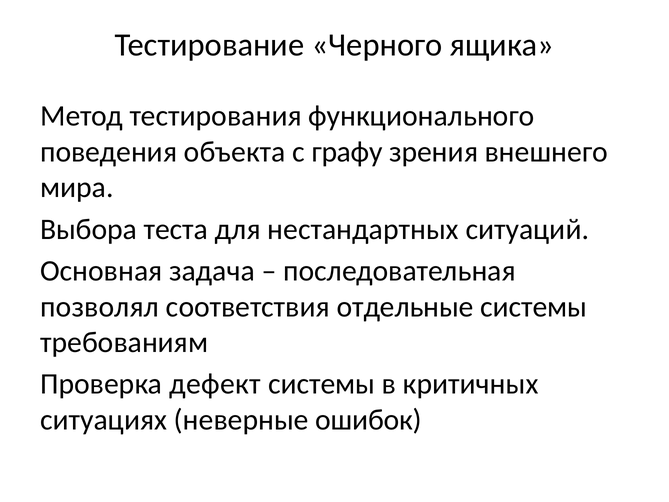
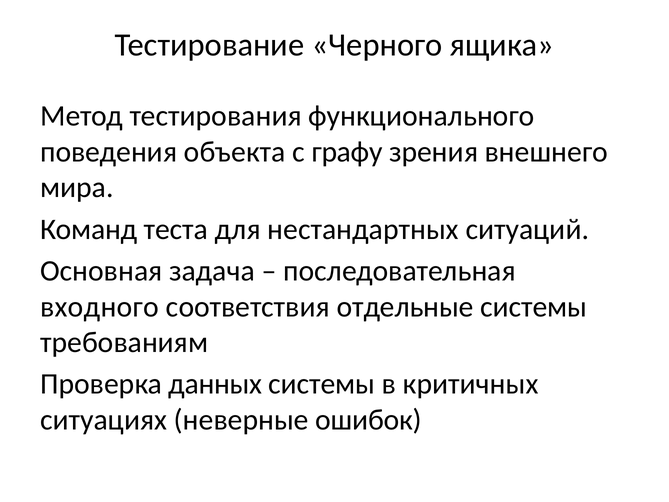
Выбора: Выбора -> Команд (89, 229)
позволял: позволял -> входного (100, 307)
дефект: дефект -> данных (215, 384)
